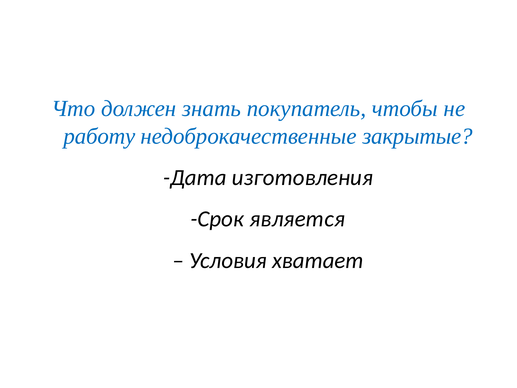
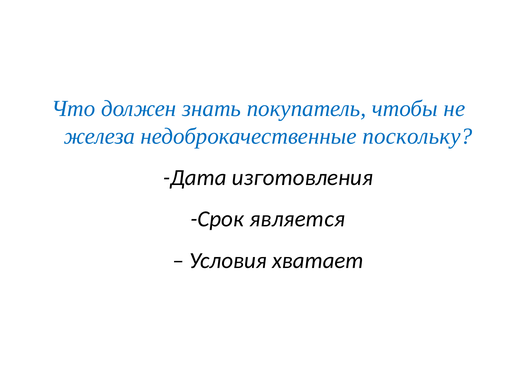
работу: работу -> железа (99, 136)
закрытые: закрытые -> поскольку (417, 136)
